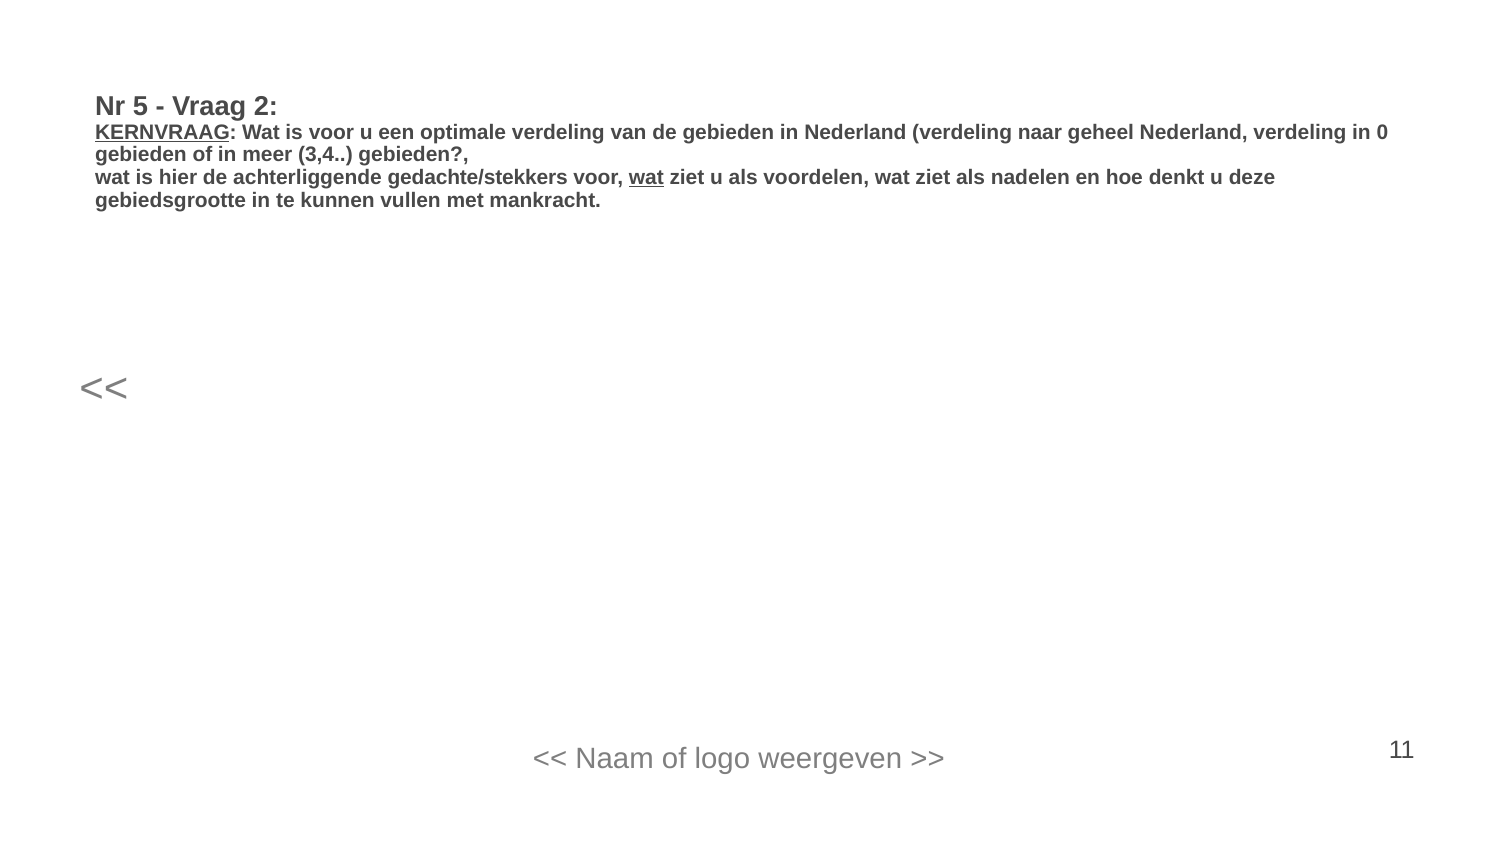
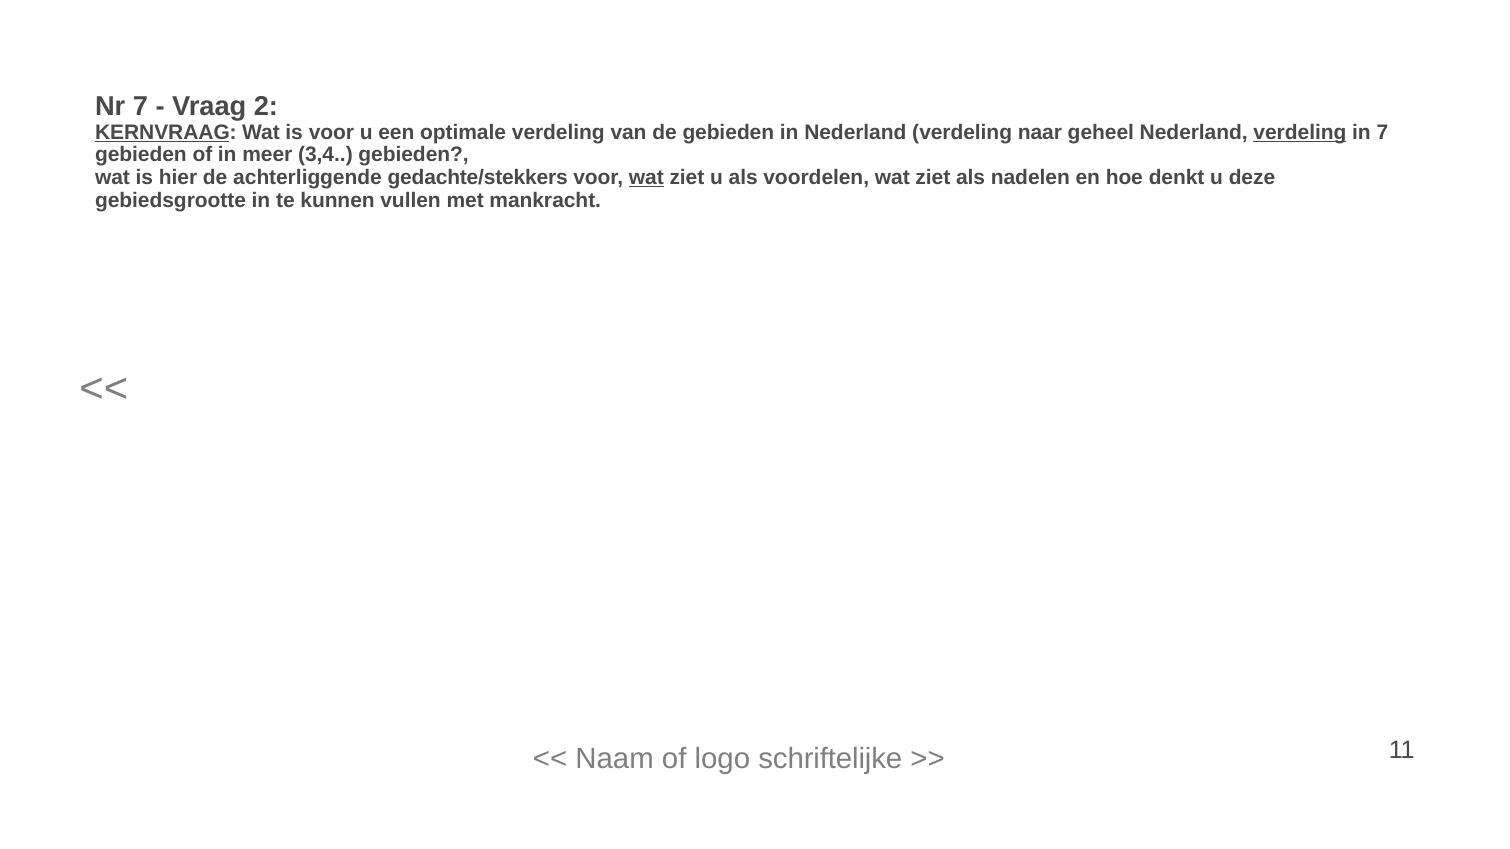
Nr 5: 5 -> 7 (141, 106)
verdeling underline: none -> present (1300, 132)
in 0: 0 -> 7 (1382, 132)
weergeven: weergeven -> schriftelijke (830, 759)
